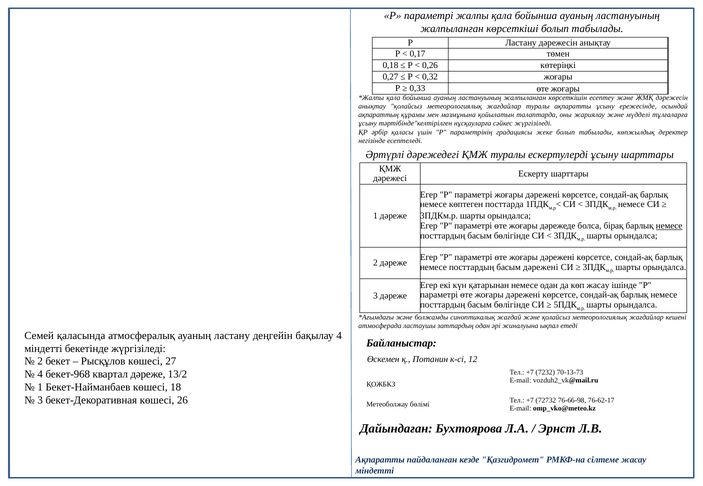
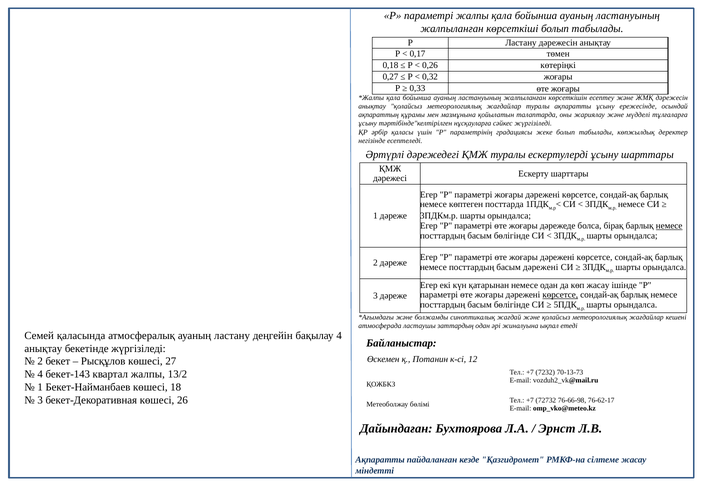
көрсетсе underline: none -> present (560, 295)
міндетті: міндетті -> анықтау (43, 349)
бекет-968: бекет-968 -> бекет-143 (68, 375)
квартал дәреже: дәреже -> жалпы (148, 375)
